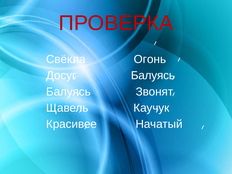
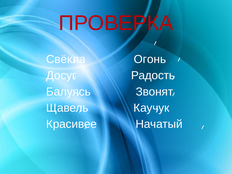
Досуг Балуясь: Балуясь -> Радость (153, 75)
